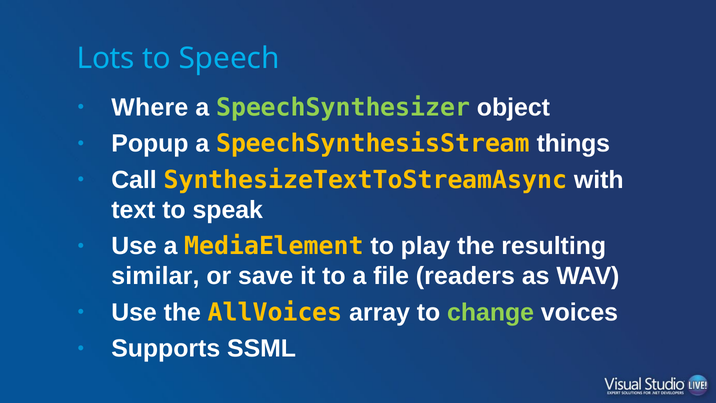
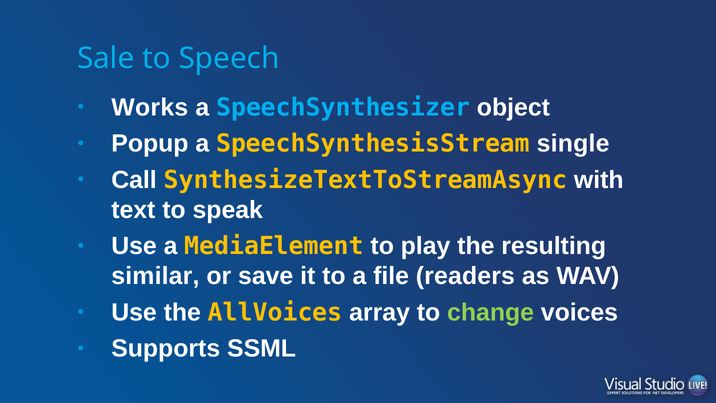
Lots: Lots -> Sale (106, 58)
Where: Where -> Works (150, 107)
SpeechSynthesizer colour: light green -> light blue (343, 107)
things: things -> single (573, 144)
